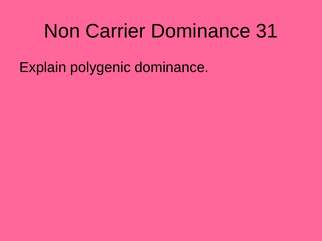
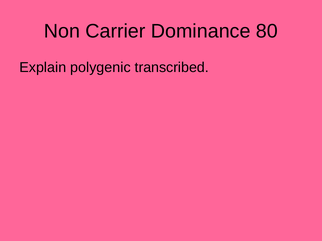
31: 31 -> 80 (267, 31)
polygenic dominance: dominance -> transcribed (172, 68)
